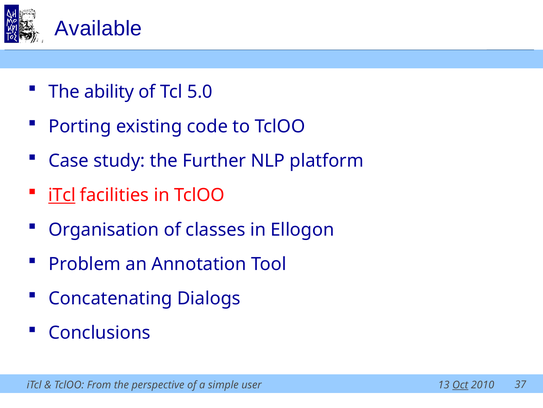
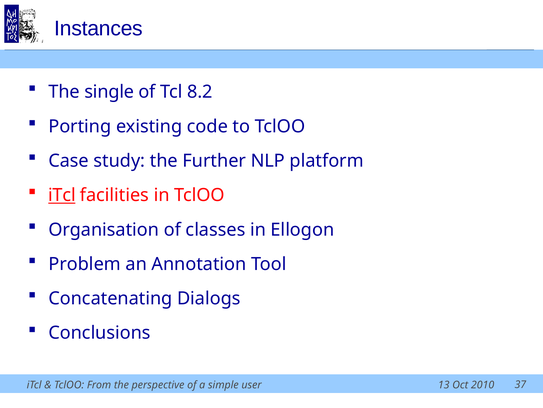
Available: Available -> Instances (99, 29)
ability: ability -> single (109, 92)
5.0: 5.0 -> 8.2 (200, 92)
Oct underline: present -> none (460, 384)
